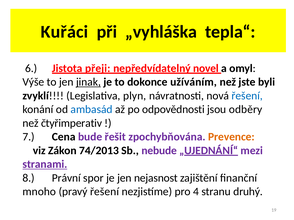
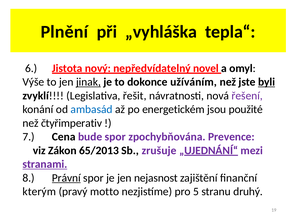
Kuřáci: Kuřáci -> Plnění (64, 32)
přeji: přeji -> nový (98, 68)
byli underline: none -> present (267, 82)
plyn: plyn -> řešit (135, 96)
řešení colour: blue -> purple (247, 96)
odpovědnosti: odpovědnosti -> energetickém (173, 110)
odběry: odběry -> použité (246, 110)
bude řešit: řešit -> spor (115, 137)
Prevence colour: orange -> purple (231, 137)
74/2013: 74/2013 -> 65/2013 (99, 151)
nebude: nebude -> zrušuje (159, 151)
Právní underline: none -> present (66, 178)
mnoho: mnoho -> kterým (39, 192)
pravý řešení: řešení -> motto (105, 192)
4: 4 -> 5 (196, 192)
